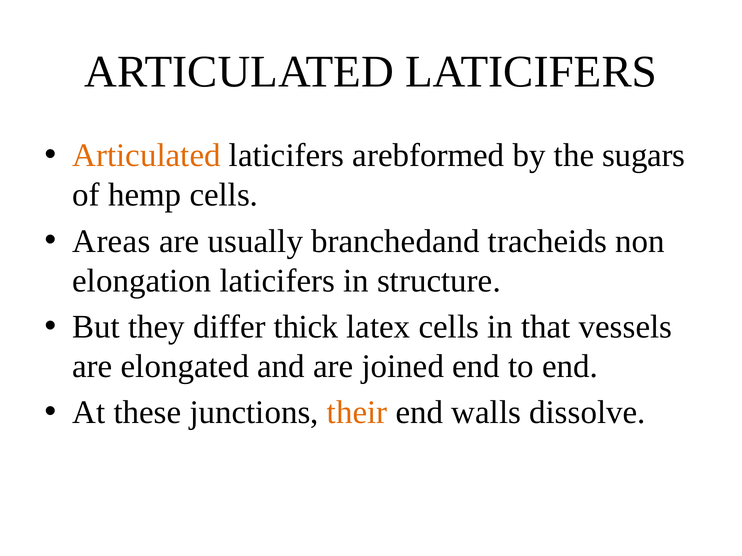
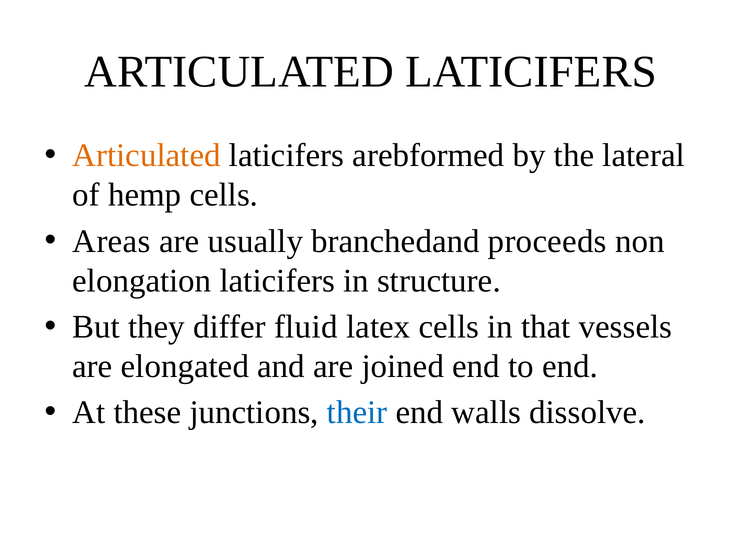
sugars: sugars -> lateral (644, 156)
tracheids: tracheids -> proceeds (547, 241)
thick: thick -> fluid (306, 327)
their colour: orange -> blue (357, 413)
